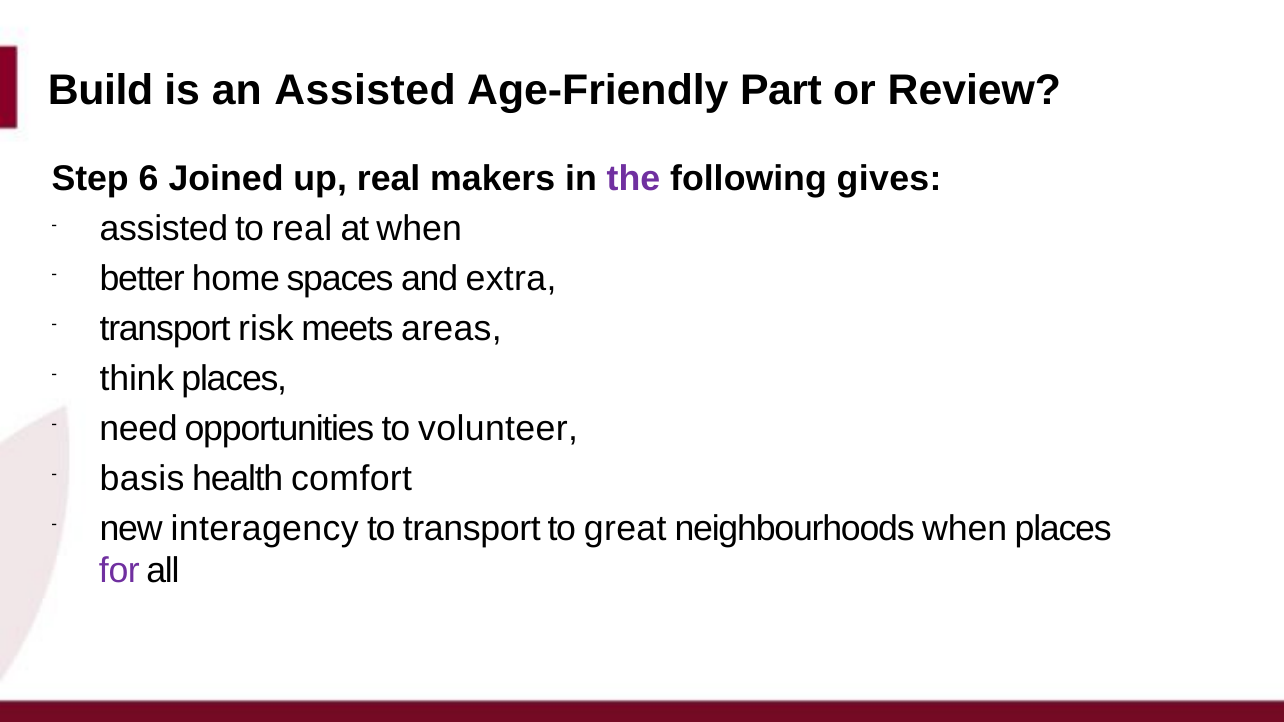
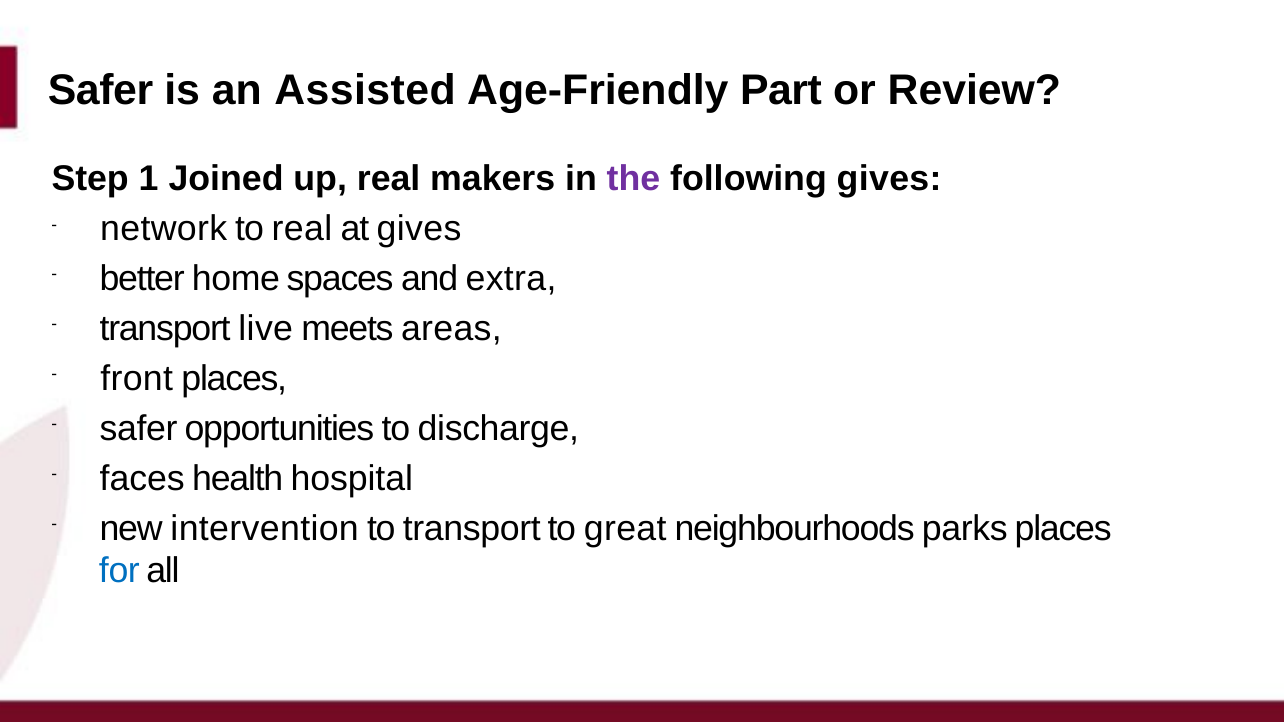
Build: Build -> Safer (101, 91)
6: 6 -> 1 (149, 179)
assisted: assisted -> network (164, 229)
at when: when -> gives (419, 229)
risk: risk -> live (266, 329)
think: think -> front (137, 379)
need: need -> safer (139, 429)
volunteer: volunteer -> discharge (498, 429)
basis: basis -> faces (142, 479)
comfort: comfort -> hospital (352, 479)
interagency: interagency -> intervention (265, 529)
neighbourhoods when: when -> parks (965, 529)
for colour: purple -> blue (119, 571)
